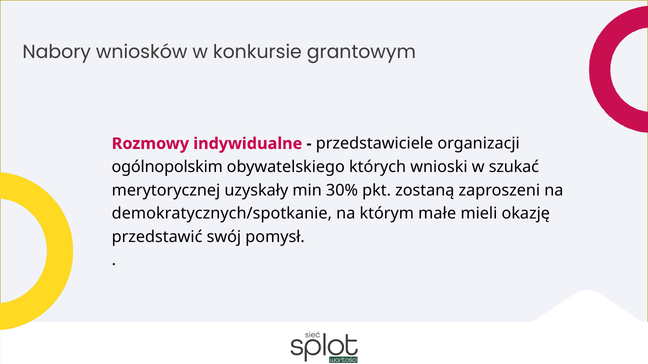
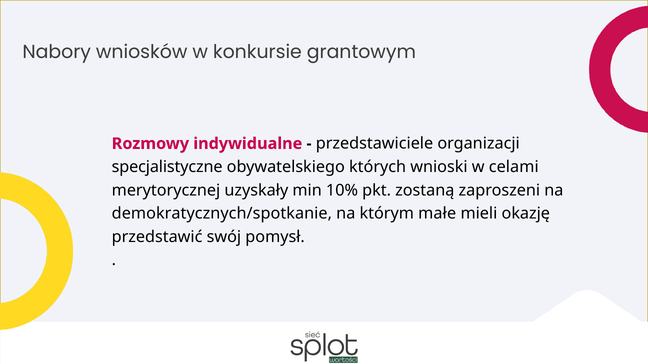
ogólnopolskim: ogólnopolskim -> specjalistyczne (167, 167)
szukać: szukać -> celami (514, 167)
30%: 30% -> 10% (342, 190)
